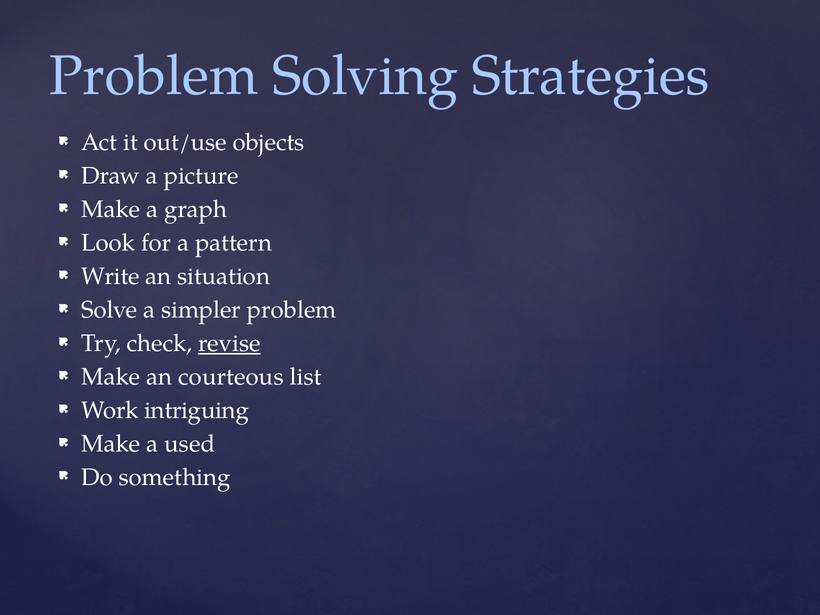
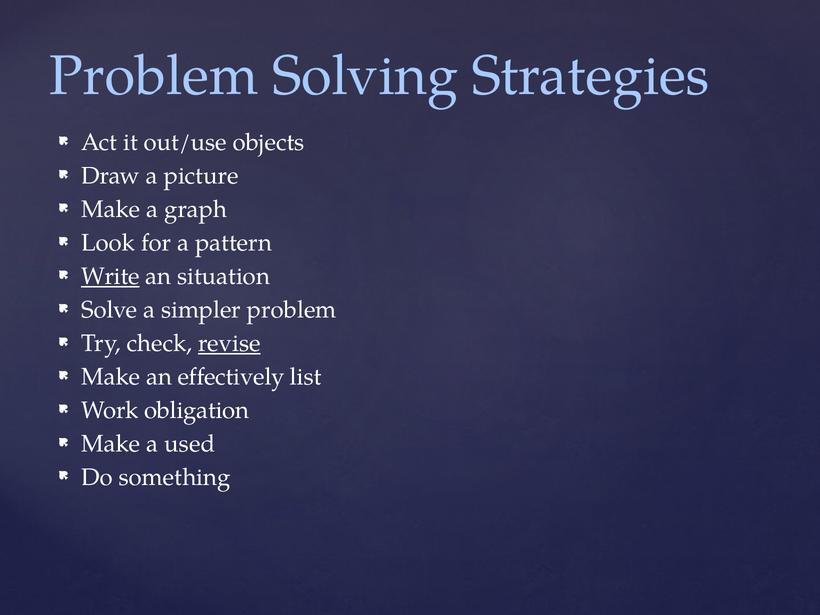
Write underline: none -> present (110, 276)
courteous: courteous -> effectively (231, 377)
intriguing: intriguing -> obligation (197, 410)
